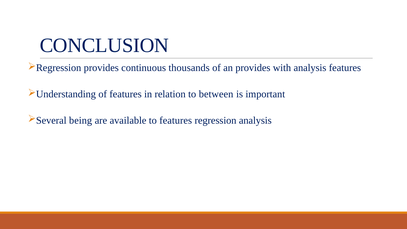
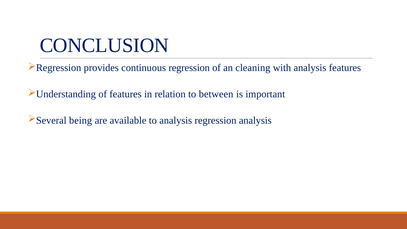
continuous thousands: thousands -> regression (189, 68)
an provides: provides -> cleaning (253, 68)
to features: features -> analysis (176, 120)
